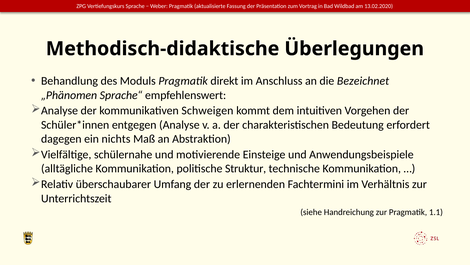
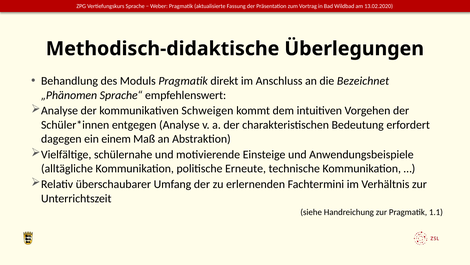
nichts: nichts -> einem (116, 139)
Struktur: Struktur -> Erneute (246, 168)
